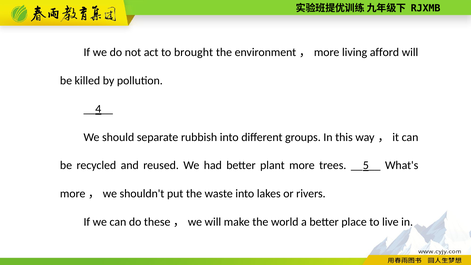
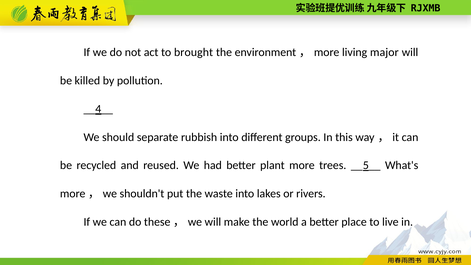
afford: afford -> major (384, 52)
